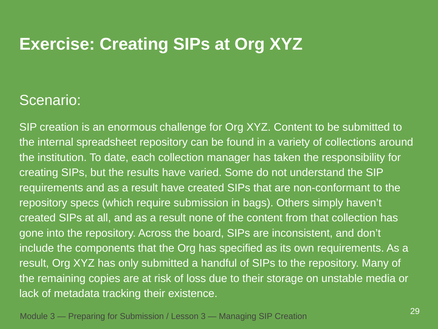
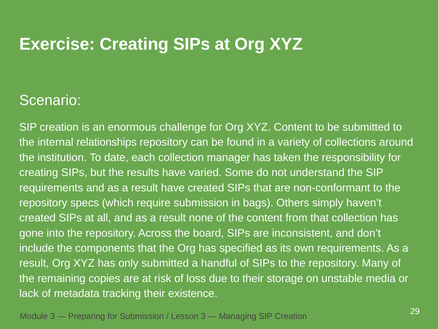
spreadsheet: spreadsheet -> relationships (107, 142)
